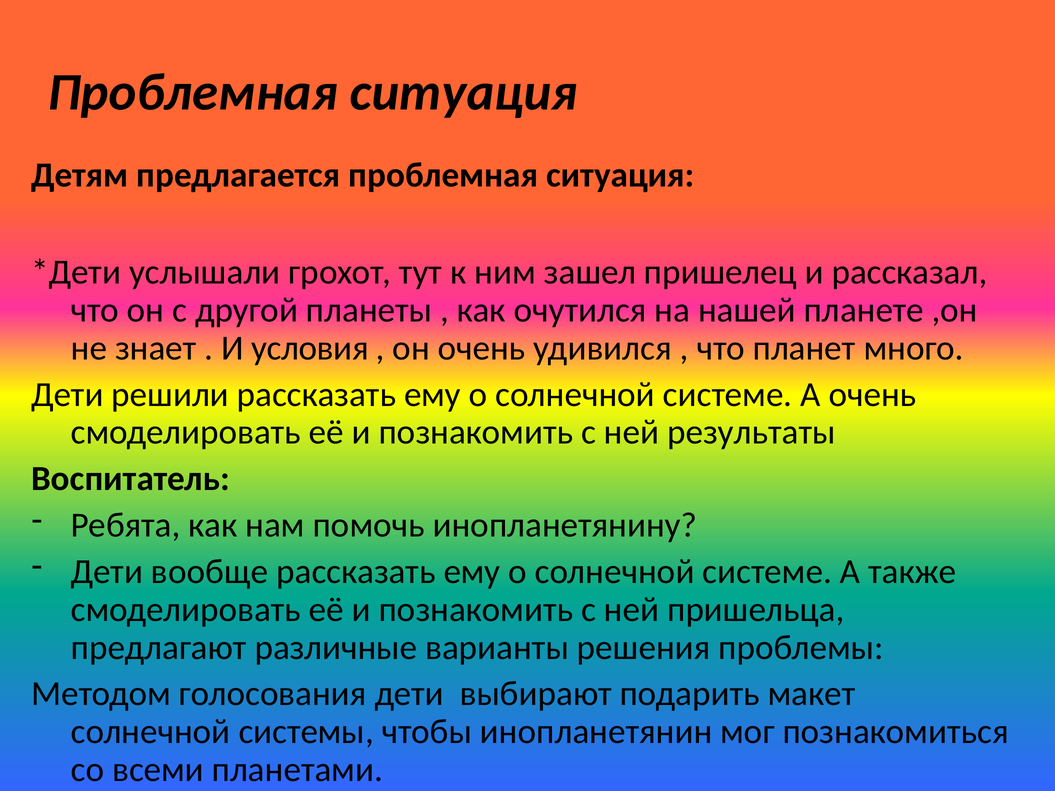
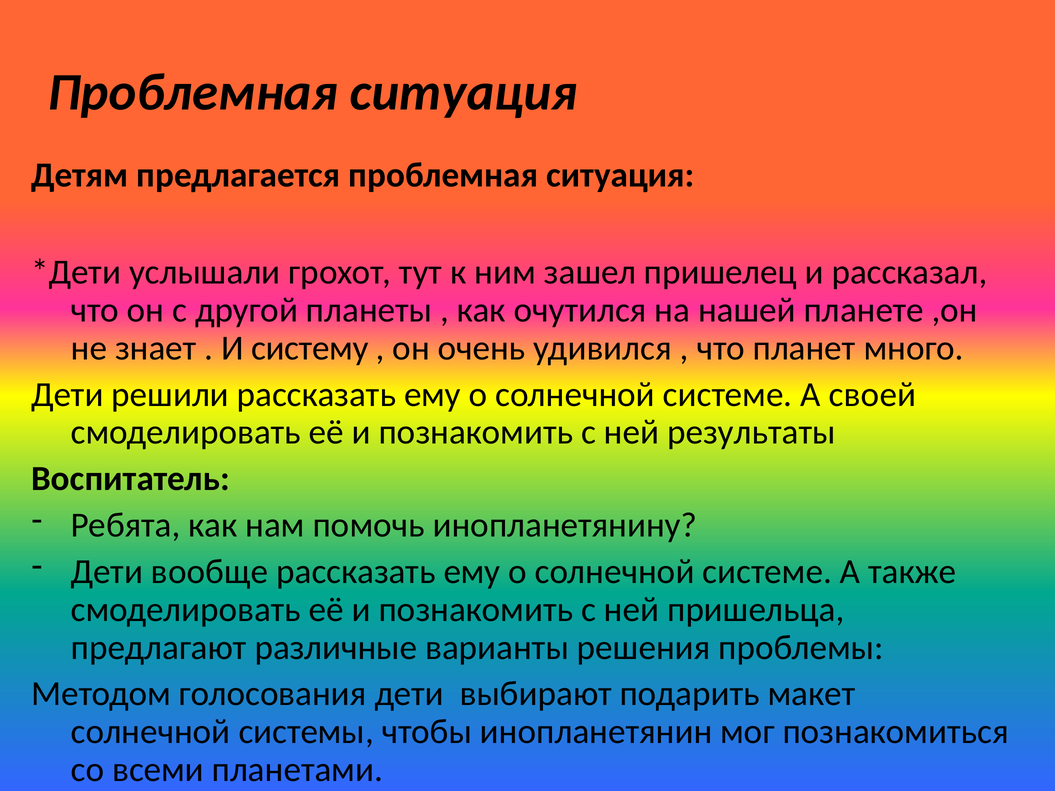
условия: условия -> систему (310, 348)
А очень: очень -> своей (872, 395)
